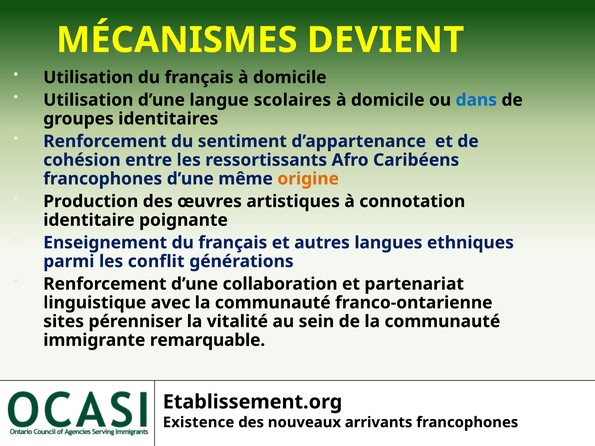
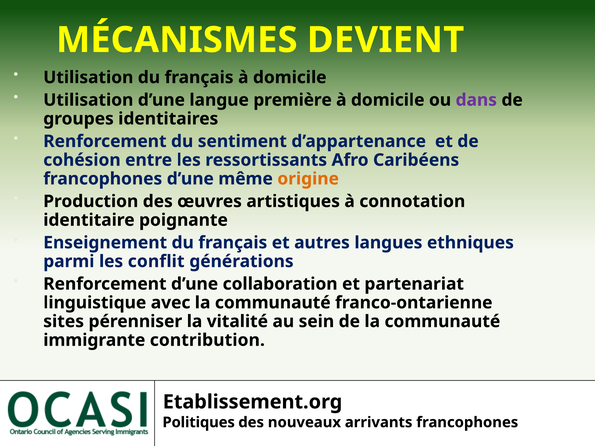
scolaires: scolaires -> première (293, 100)
dans colour: blue -> purple (476, 100)
remarquable: remarquable -> contribution (207, 340)
Existence: Existence -> Politiques (199, 423)
